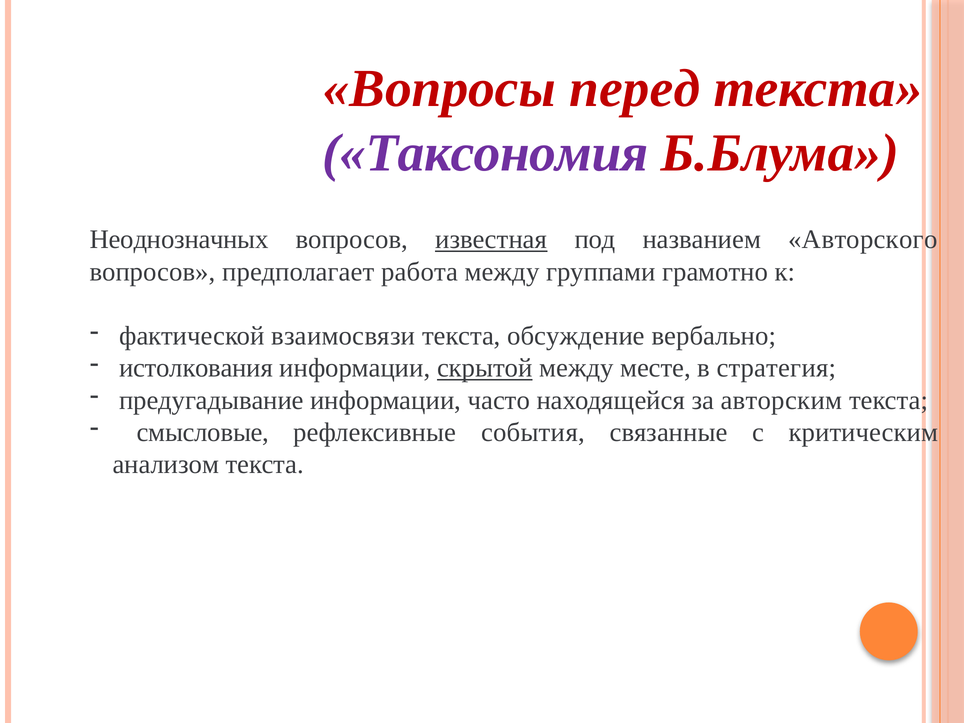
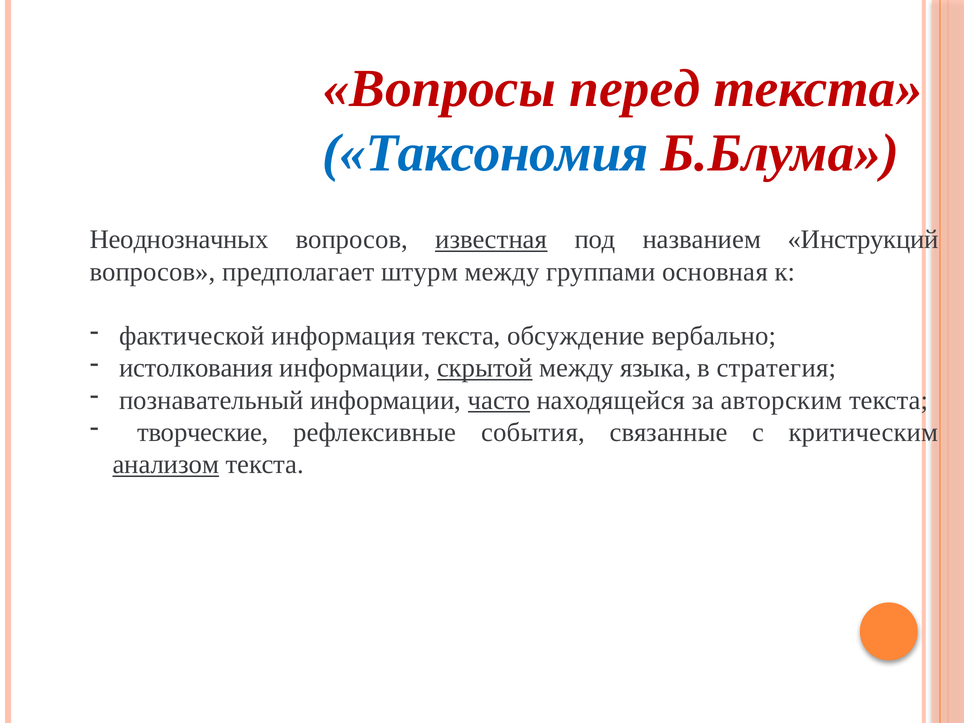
Таксономия colour: purple -> blue (485, 153)
Авторского: Авторского -> Инструкций (863, 240)
работа: работа -> штурм (420, 272)
грамотно: грамотно -> основная (715, 272)
взаимосвязи: взаимосвязи -> информация (343, 336)
месте: месте -> языка (656, 368)
предугадывание: предугадывание -> познавательный (211, 400)
часто underline: none -> present (499, 400)
смысловые: смысловые -> творческие (203, 432)
анализом underline: none -> present (166, 465)
